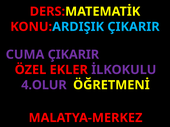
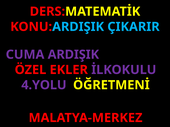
CUMA ÇIKARIR: ÇIKARIR -> ARDIŞIK (73, 55)
4.OLUR: 4.OLUR -> 4.YOLU (44, 85)
